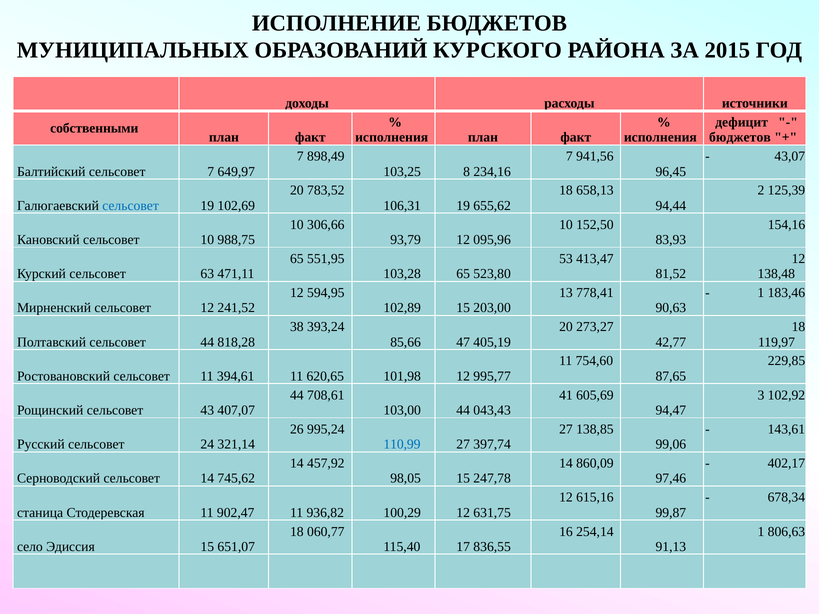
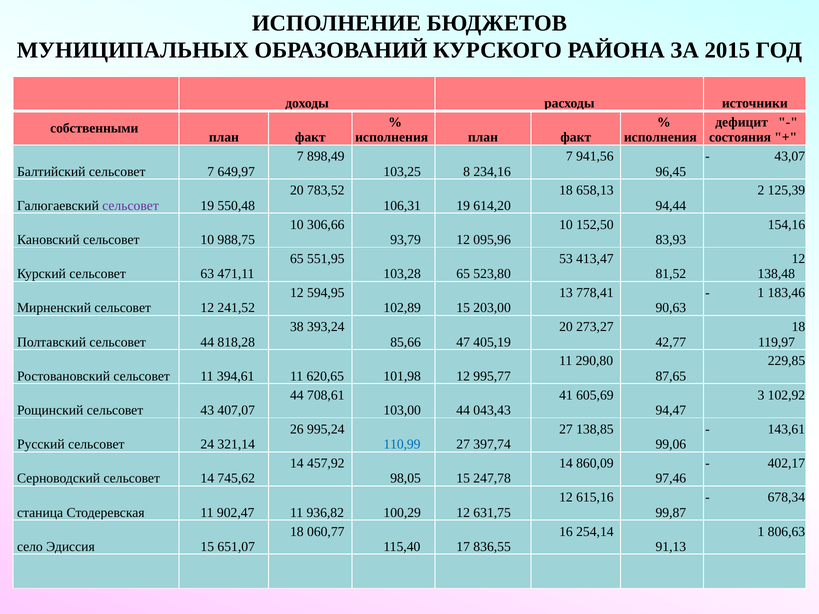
бюджетов: бюджетов -> состояния (740, 138)
сельсовет colour: blue -> purple (131, 206)
102,69: 102,69 -> 550,48 (236, 206)
655,62: 655,62 -> 614,20 (492, 206)
754,60: 754,60 -> 290,80 (594, 361)
